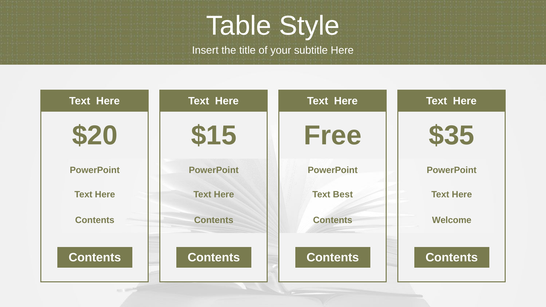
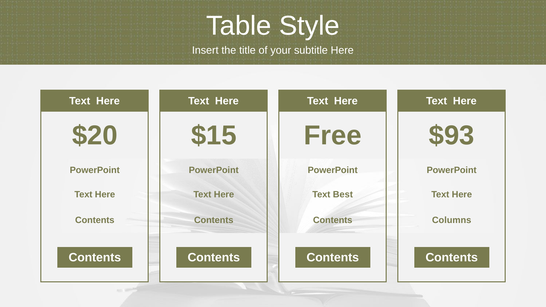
$35: $35 -> $93 (452, 136)
Welcome: Welcome -> Columns (452, 220)
